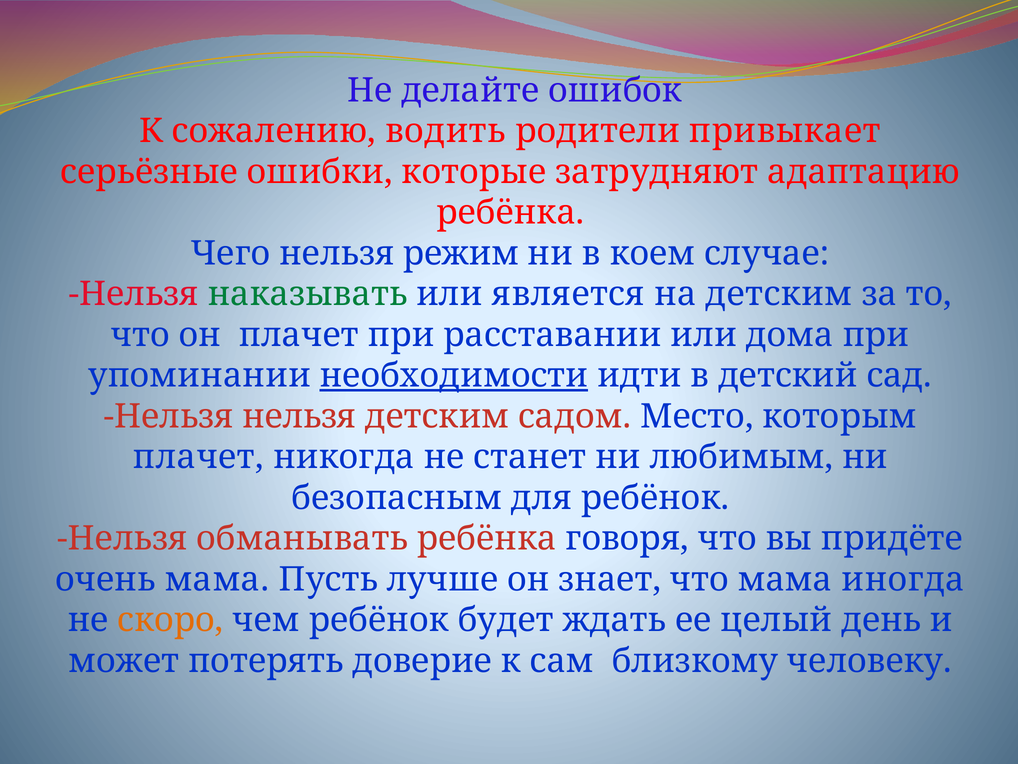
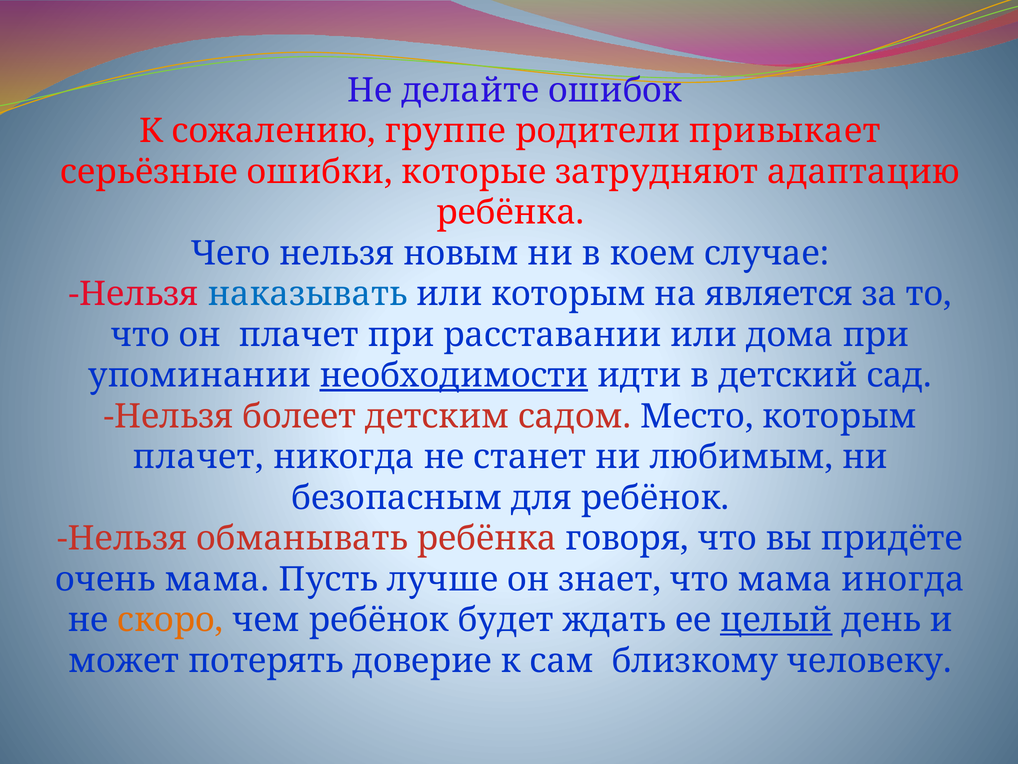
водить: водить -> группе (445, 131)
режим: режим -> новым (461, 253)
наказывать colour: green -> blue (307, 294)
или является: является -> которым (569, 294)
на детским: детским -> является (779, 294)
Нельзя нельзя: нельзя -> болеет (299, 416)
целый underline: none -> present (776, 620)
